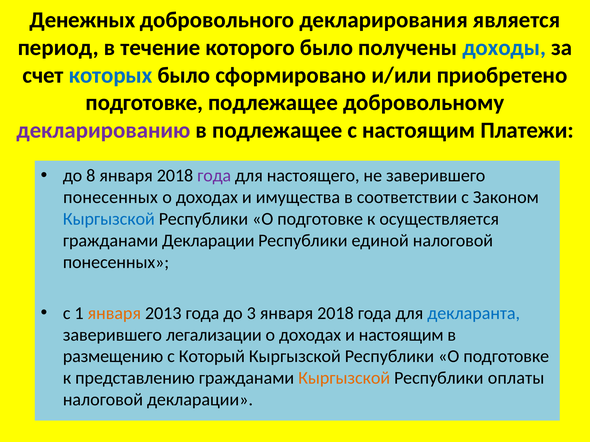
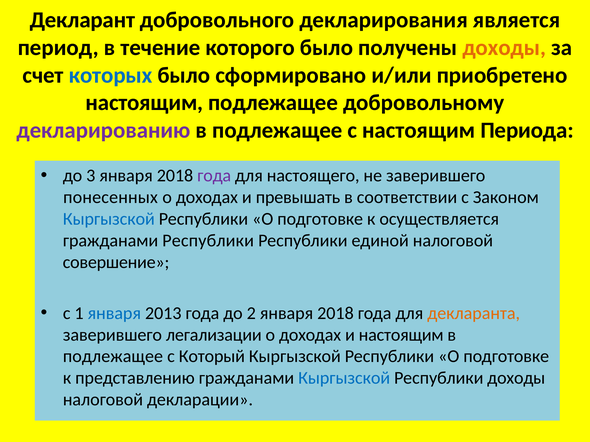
Денежных: Денежных -> Декларант (82, 20)
доходы colour: blue -> orange (504, 48)
подготовке: подготовке -> настоящим (144, 103)
Платежи: Платежи -> Периода (527, 130)
8: 8 -> 3 (91, 176)
имущества: имущества -> превышать (298, 198)
гражданами Декларации: Декларации -> Республики (208, 241)
понесенных: понесенных -> совершение (116, 262)
января colour: orange -> blue (114, 313)
3: 3 -> 2 (251, 313)
декларанта colour: blue -> orange (474, 313)
размещению: размещению -> подлежащее (113, 357)
Кыргызской colour: orange -> blue (344, 378)
Республики оплаты: оплаты -> доходы (516, 378)
